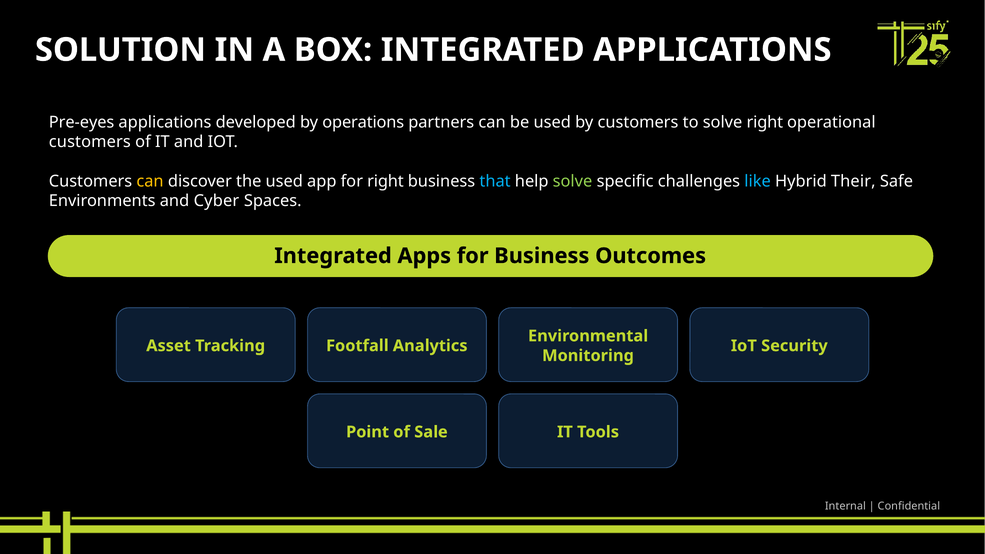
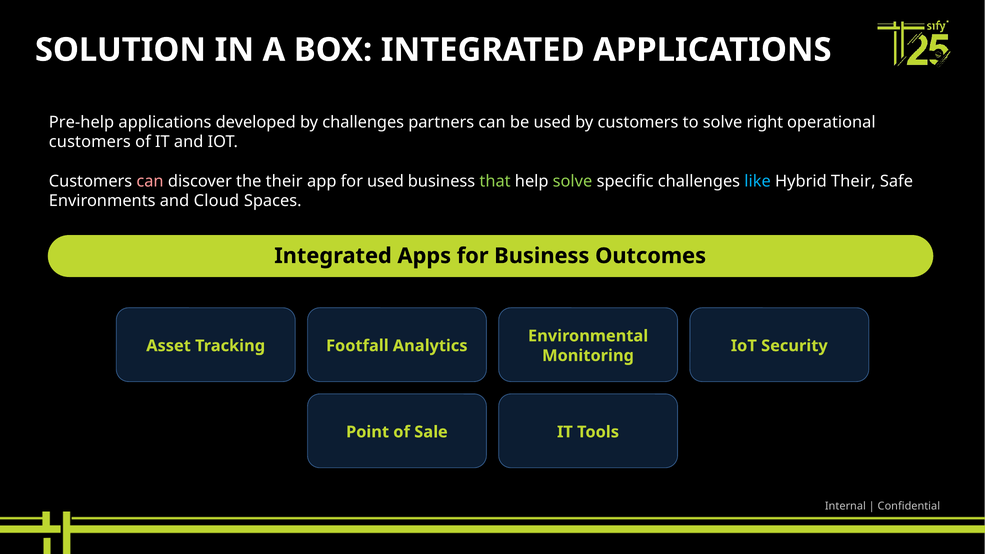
Pre-eyes: Pre-eyes -> Pre-help (82, 122)
by operations: operations -> challenges (363, 122)
can colour: yellow -> pink (150, 181)
the used: used -> their (284, 181)
for right: right -> used (385, 181)
that colour: light blue -> light green (495, 181)
Cyber: Cyber -> Cloud (216, 201)
